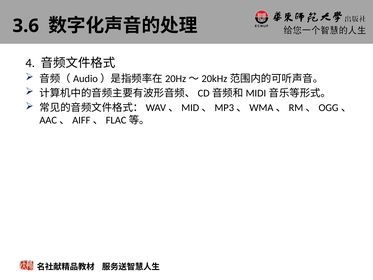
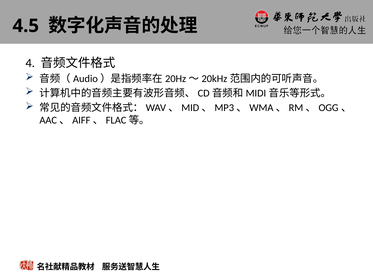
3.6: 3.6 -> 4.5 (26, 26)
